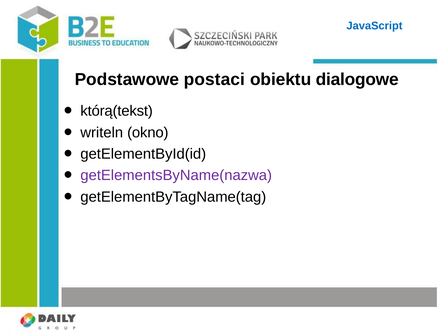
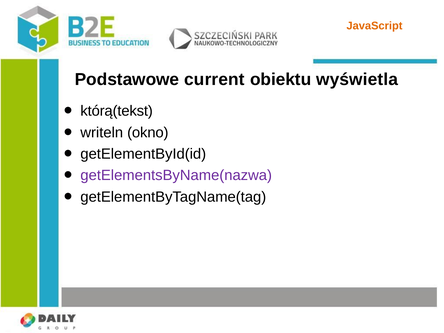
JavaScript colour: blue -> orange (374, 26)
postaci: postaci -> current (214, 79)
dialogowe: dialogowe -> wyświetla (357, 79)
